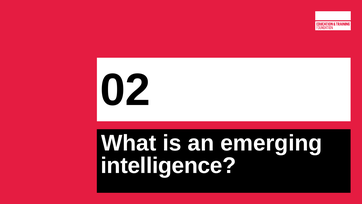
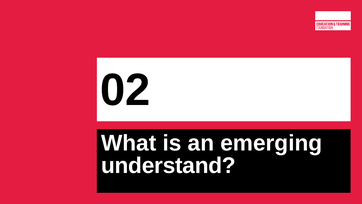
intelligence: intelligence -> understand (168, 165)
